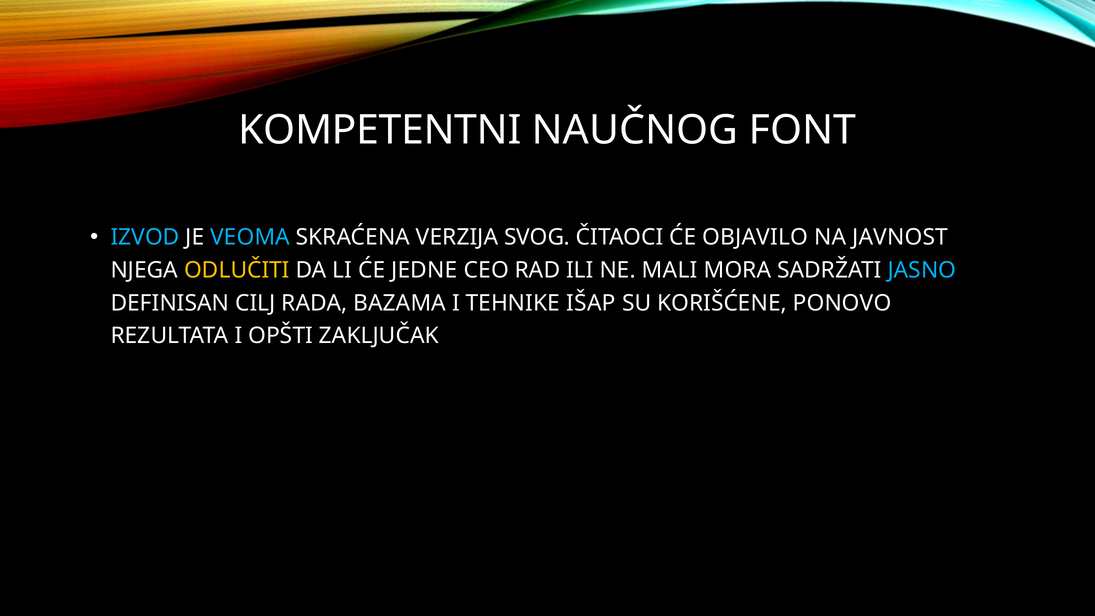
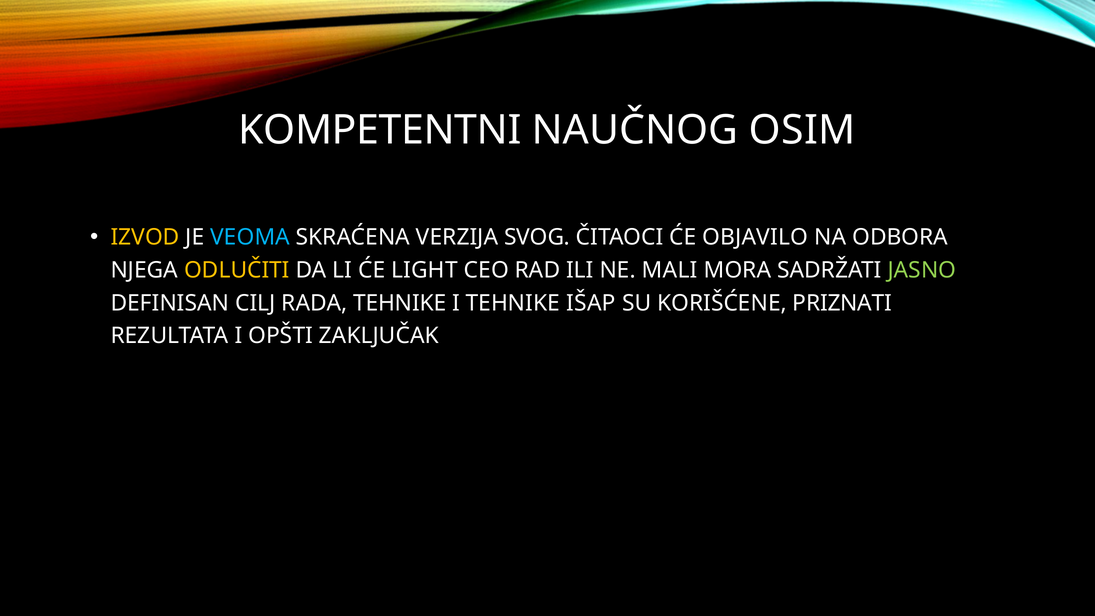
FONT: FONT -> OSIM (802, 130)
IZVOD colour: light blue -> yellow (145, 237)
JAVNOST: JAVNOST -> ODBORA (900, 237)
JEDNE: JEDNE -> LIGHT (424, 270)
JASNO colour: light blue -> light green (922, 270)
RADA BAZAMA: BAZAMA -> TEHNIKE (400, 303)
PONOVO: PONOVO -> PRIZNATI (842, 303)
